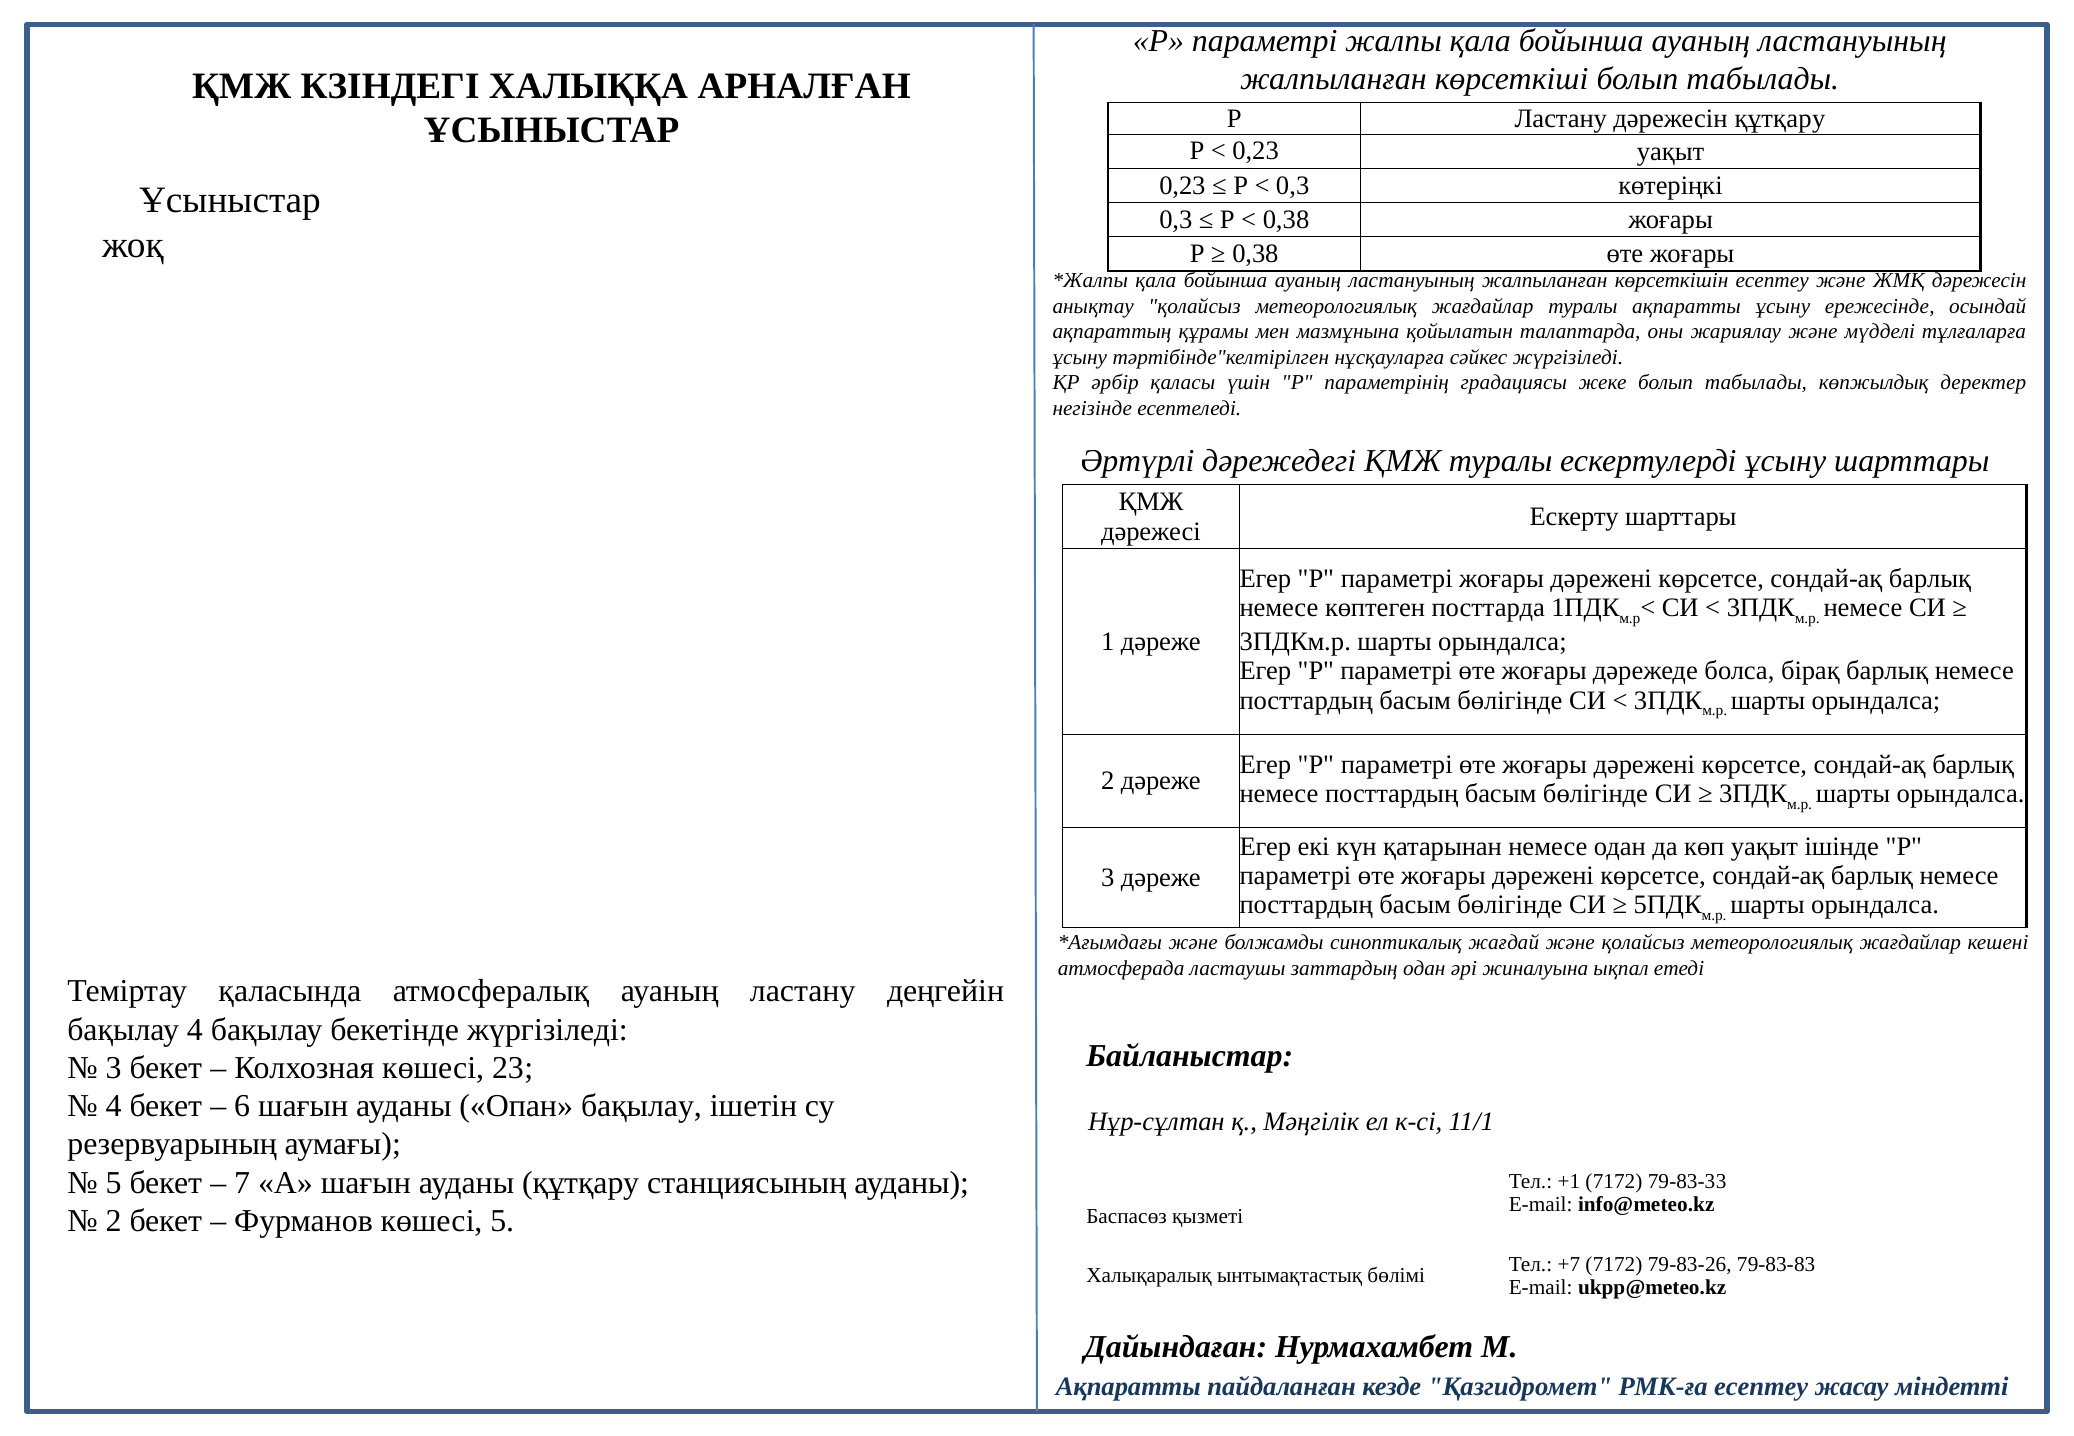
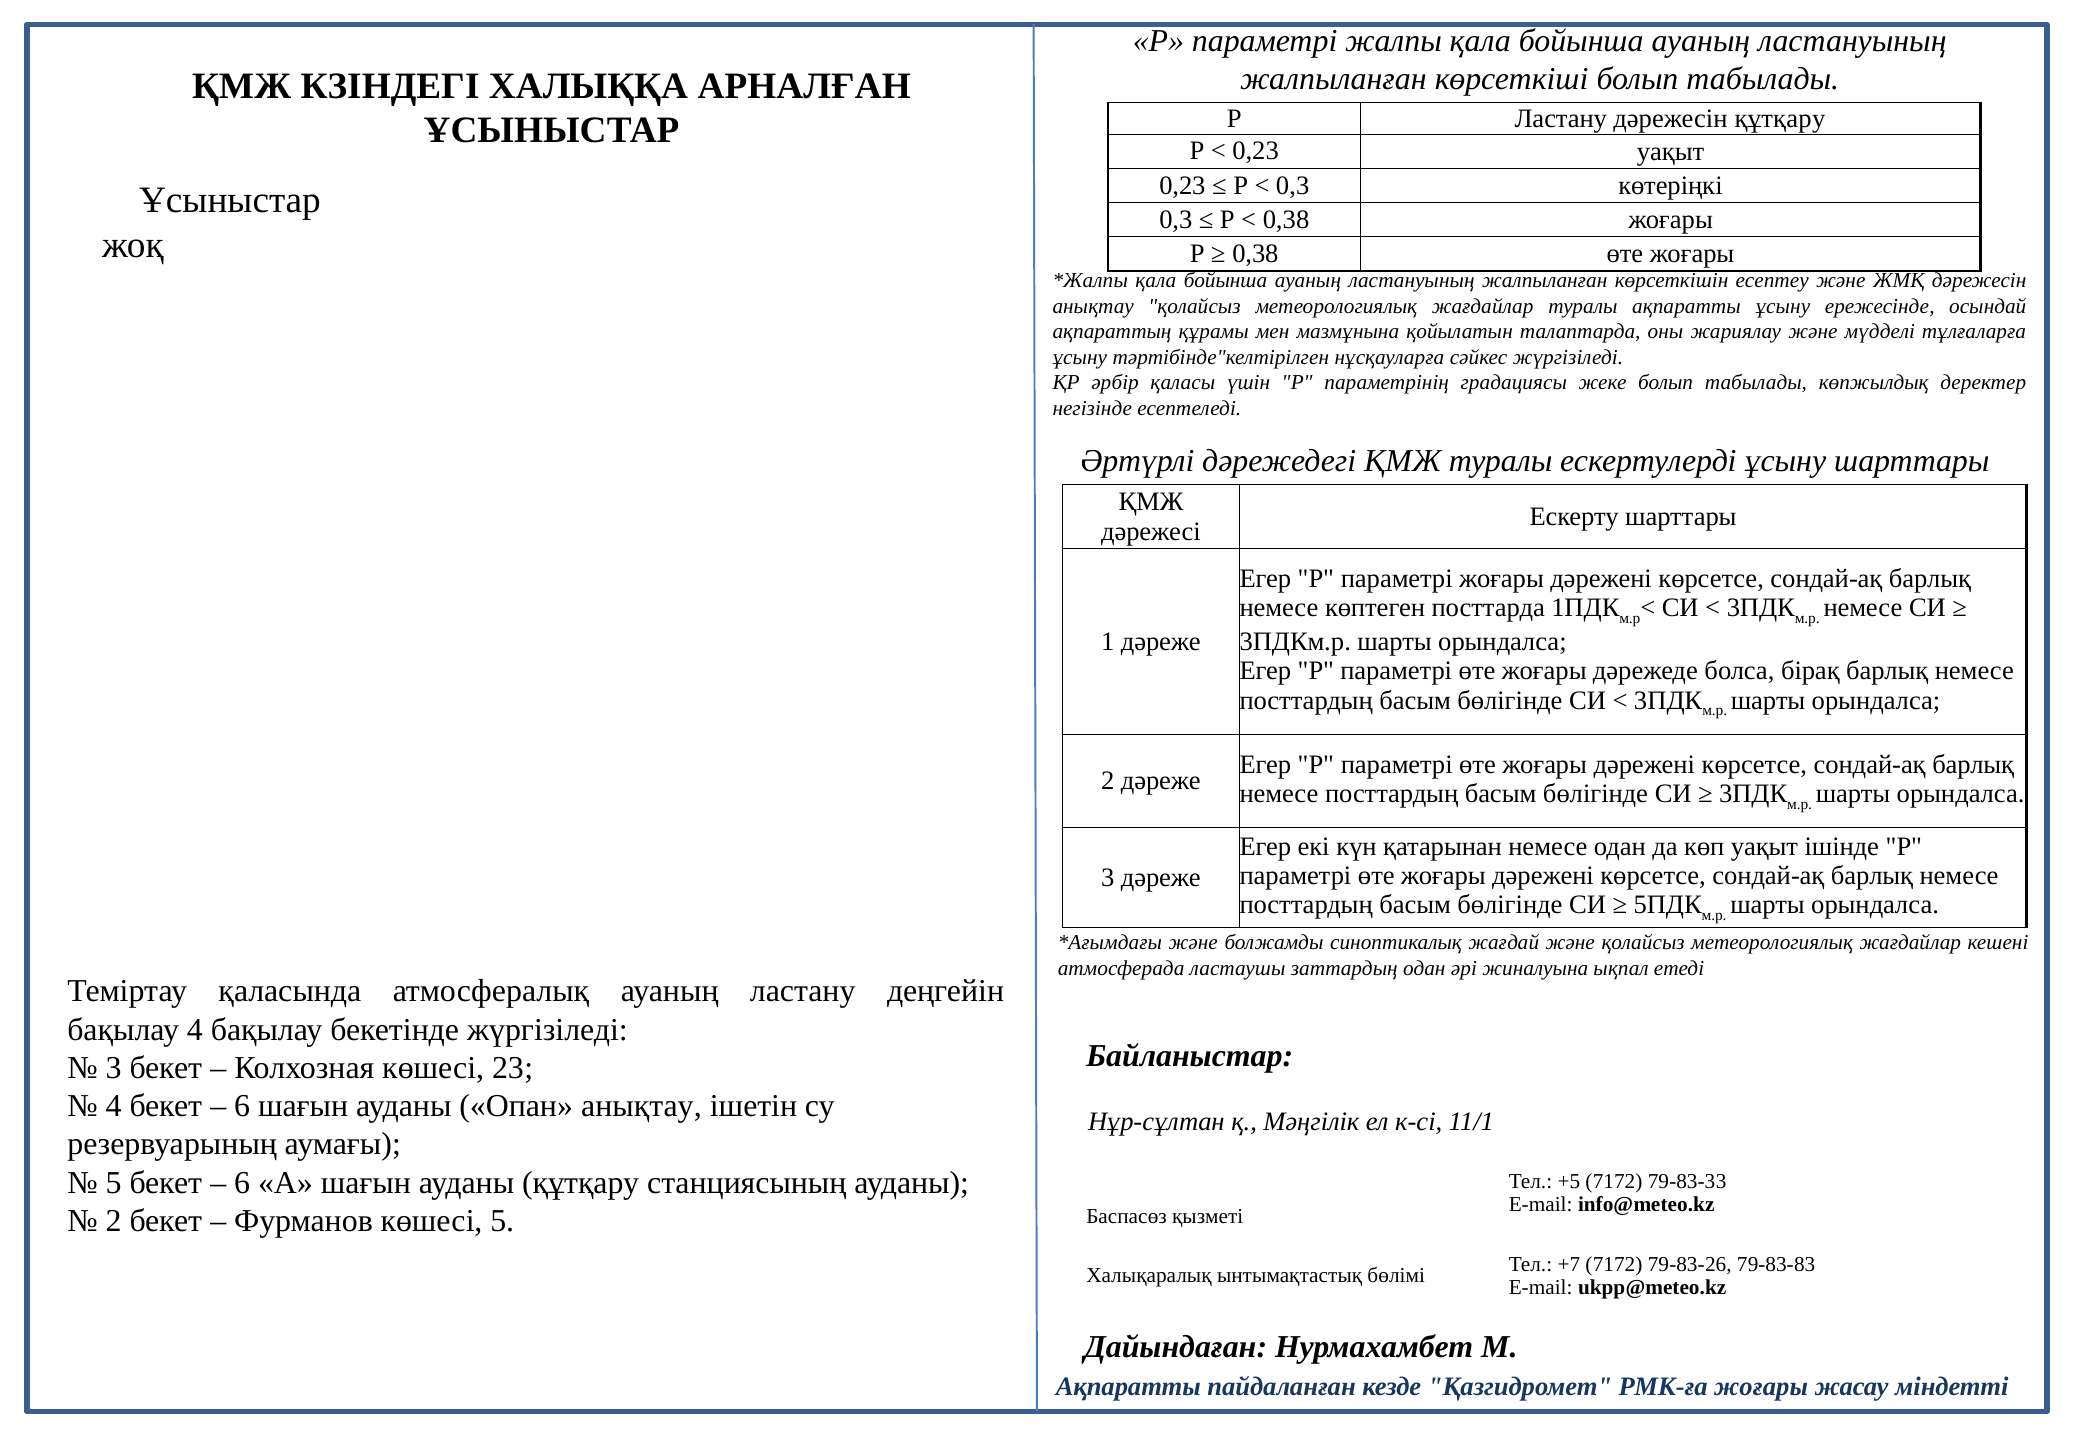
Опан бақылау: бақылау -> анықтау (641, 1106)
7: 7 -> 6 (242, 1183)
+1: +1 -> +5 (1569, 1181)
РМК-ға есептеу: есептеу -> жоғары (1761, 1387)
